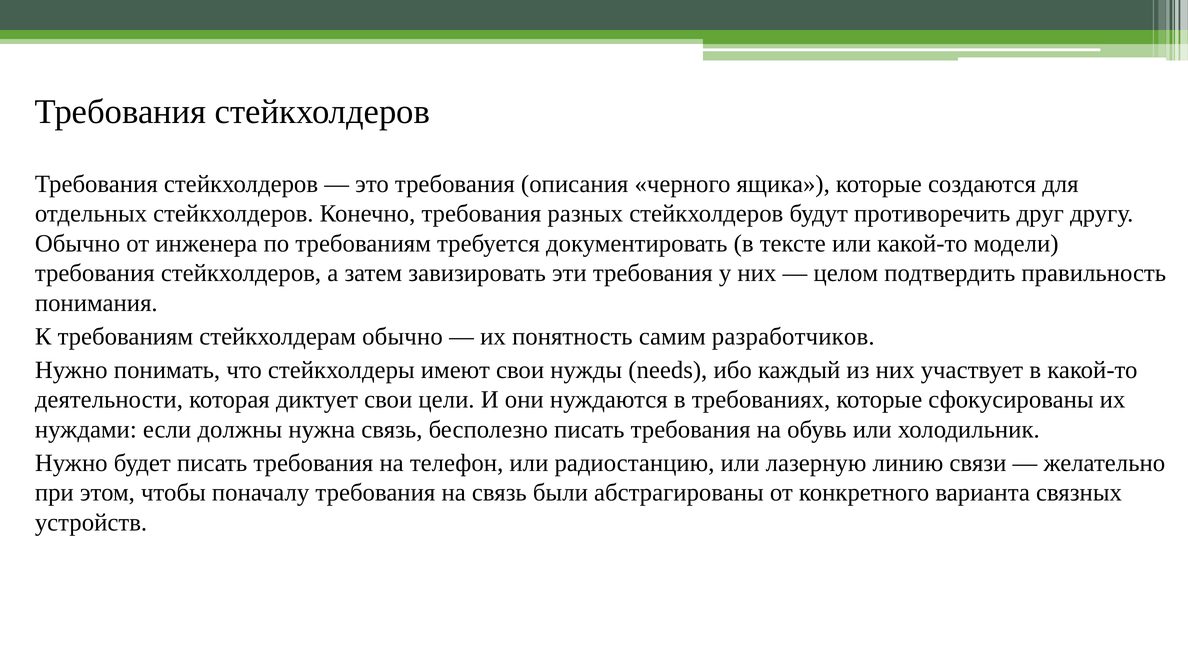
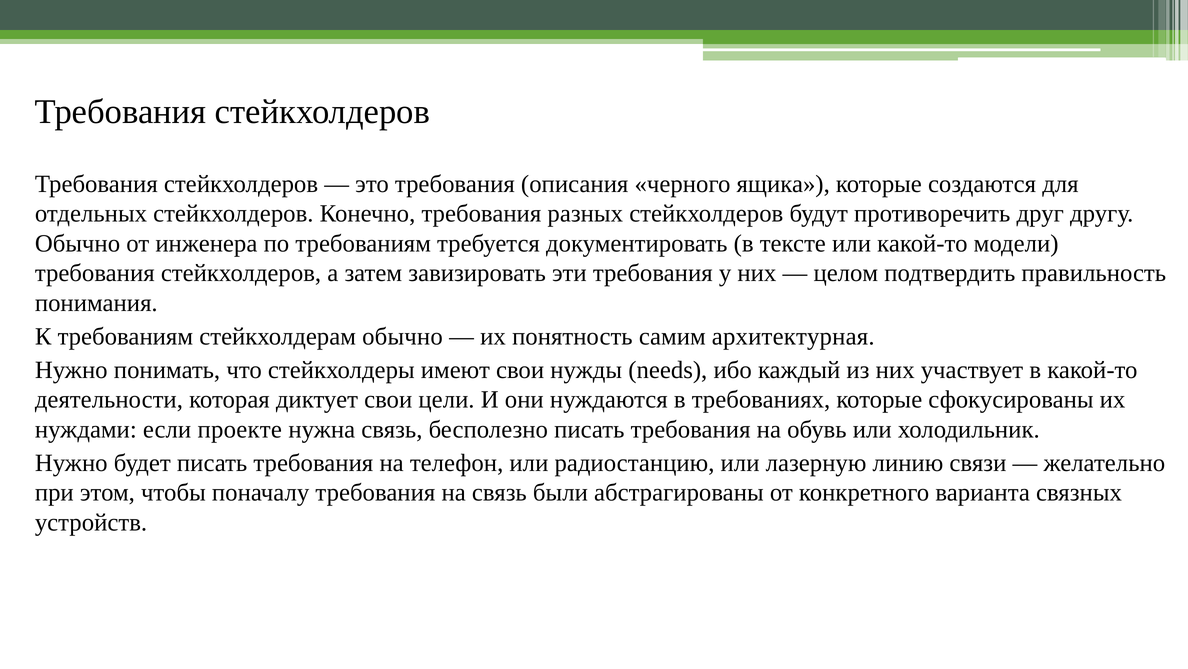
разработчиков: разработчиков -> архитектурная (793, 336)
должны: должны -> проекте (240, 429)
